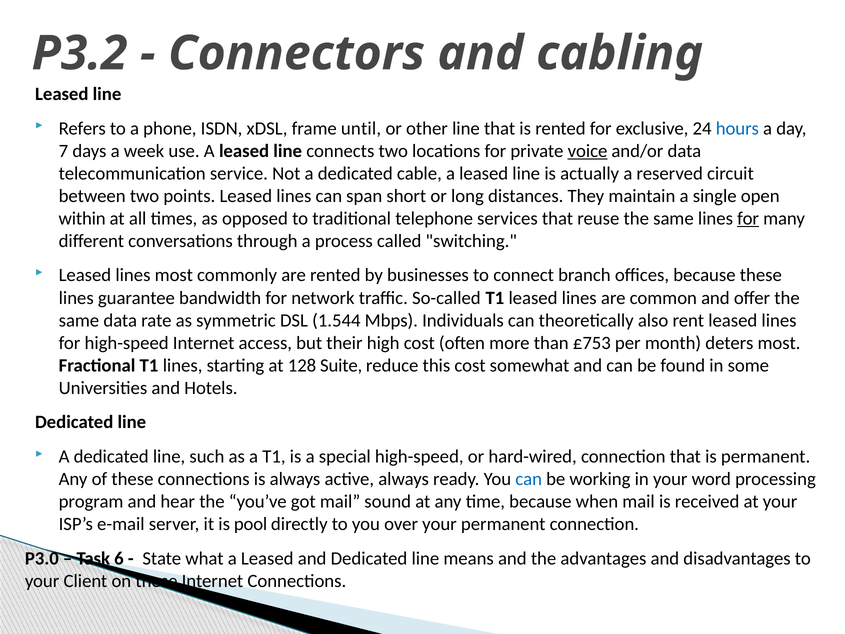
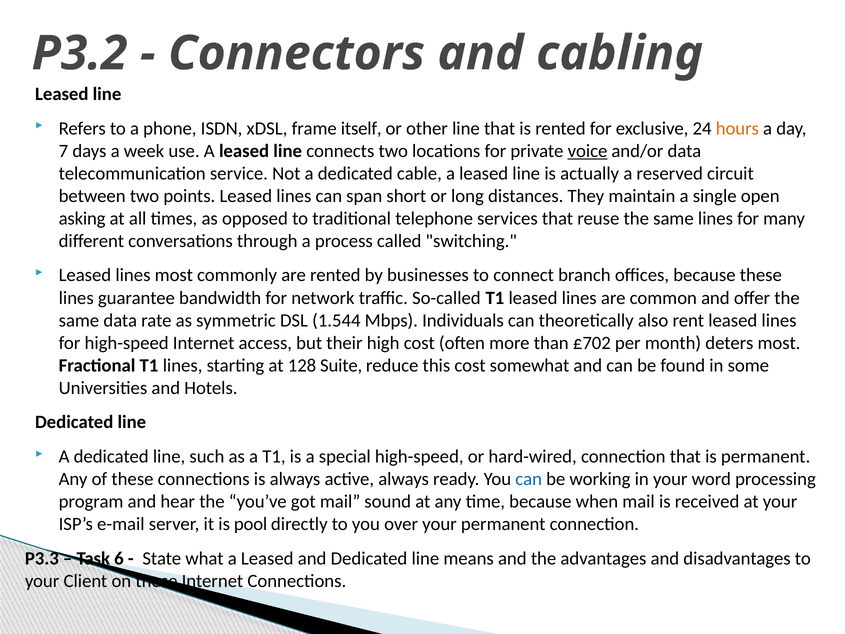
until: until -> itself (361, 128)
hours colour: blue -> orange (737, 128)
within: within -> asking (82, 218)
for underline: present -> none (748, 218)
£753: £753 -> £702 (592, 343)
P3.0: P3.0 -> P3.3 (42, 558)
